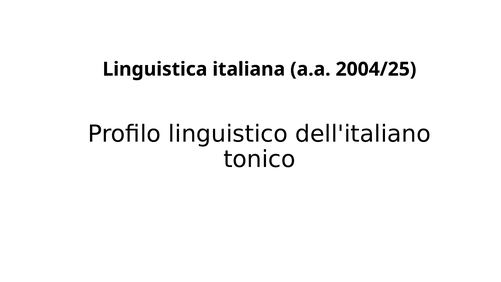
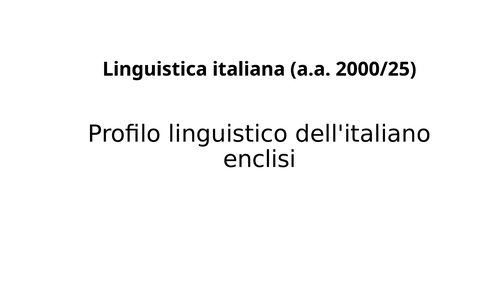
2004/25: 2004/25 -> 2000/25 (376, 69)
tonico: tonico -> enclisi (260, 159)
